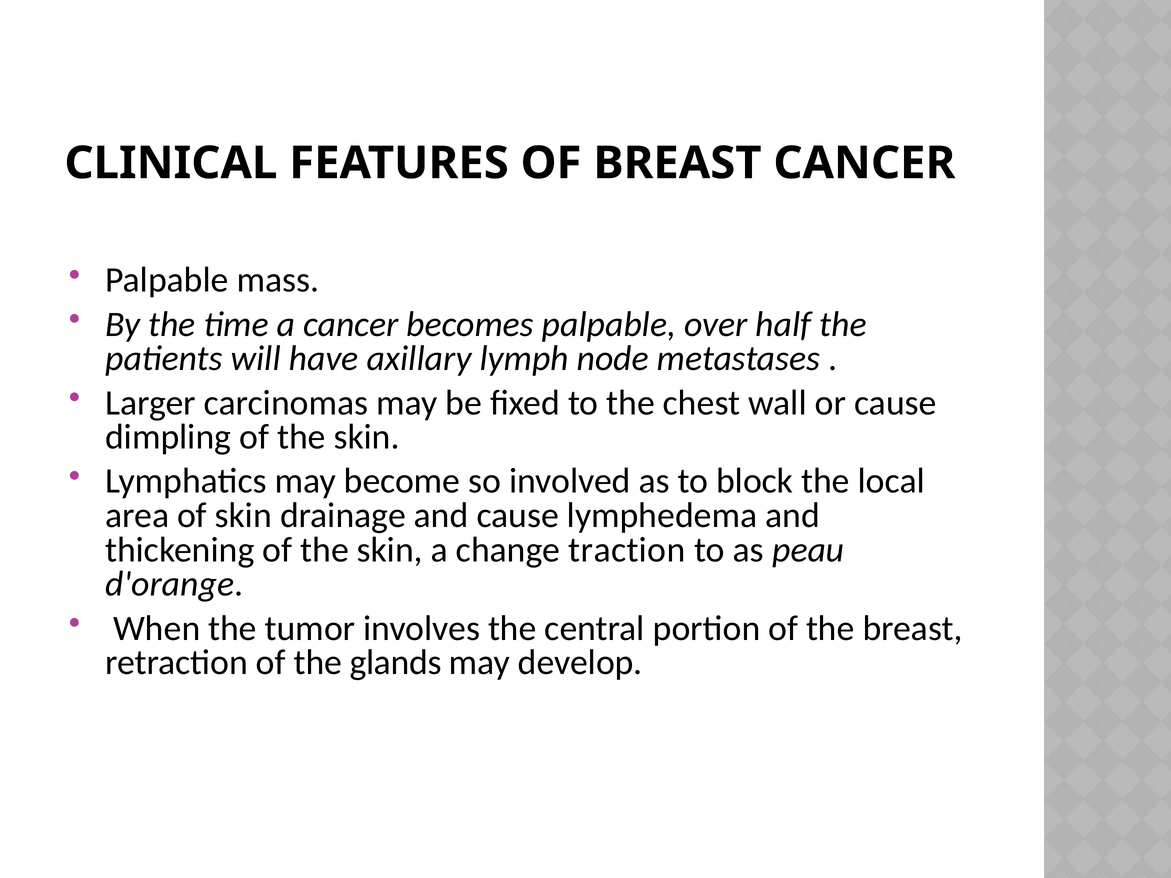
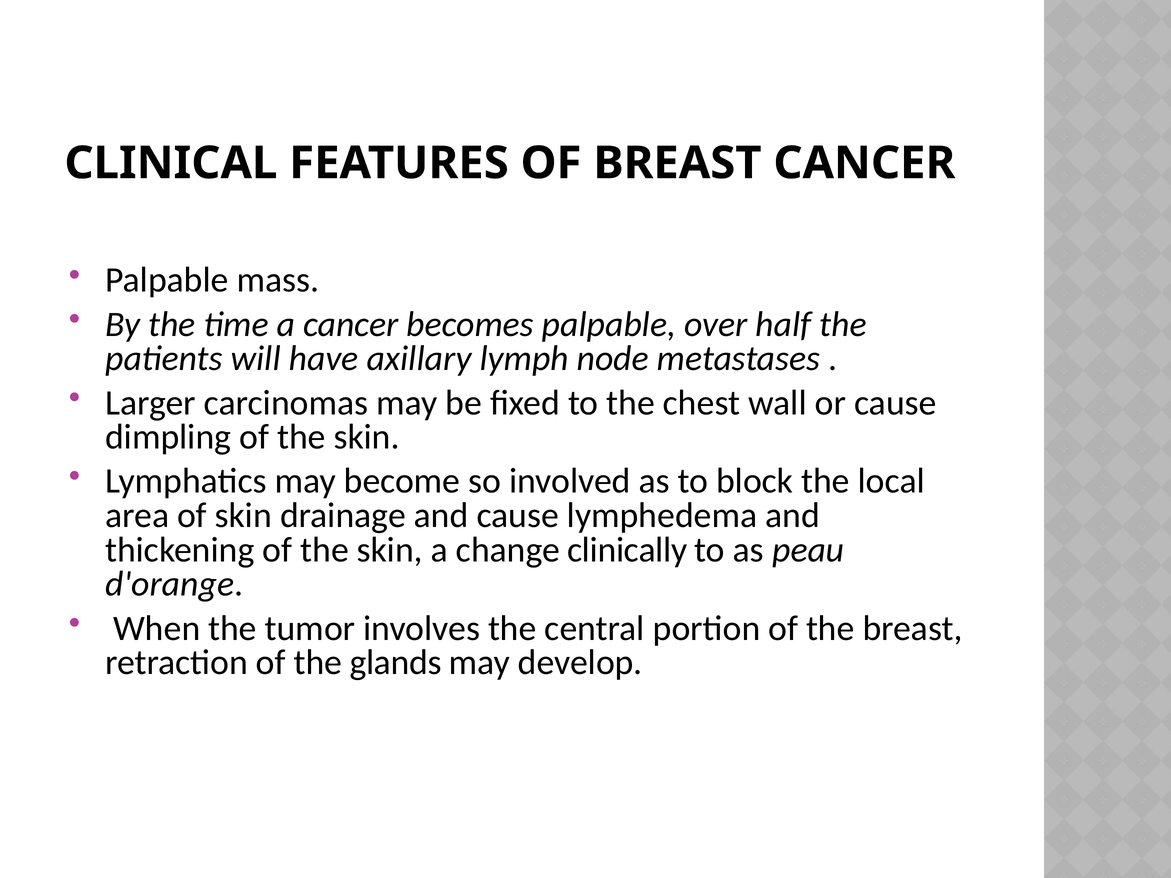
traction: traction -> clinically (627, 550)
